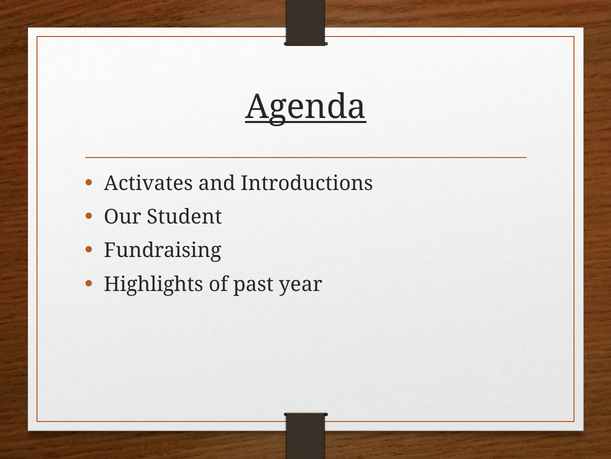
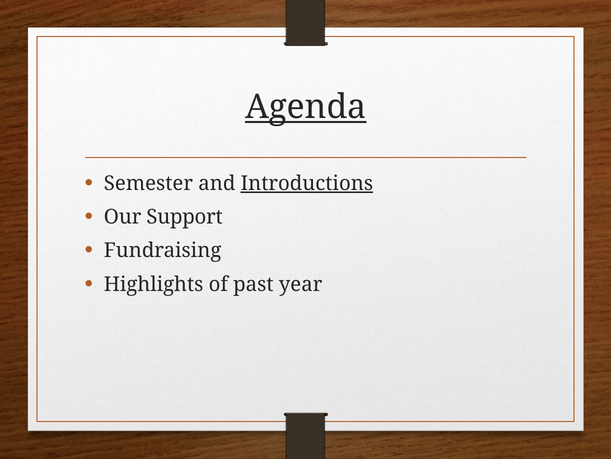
Activates: Activates -> Semester (148, 183)
Introductions underline: none -> present (307, 183)
Student: Student -> Support (185, 217)
